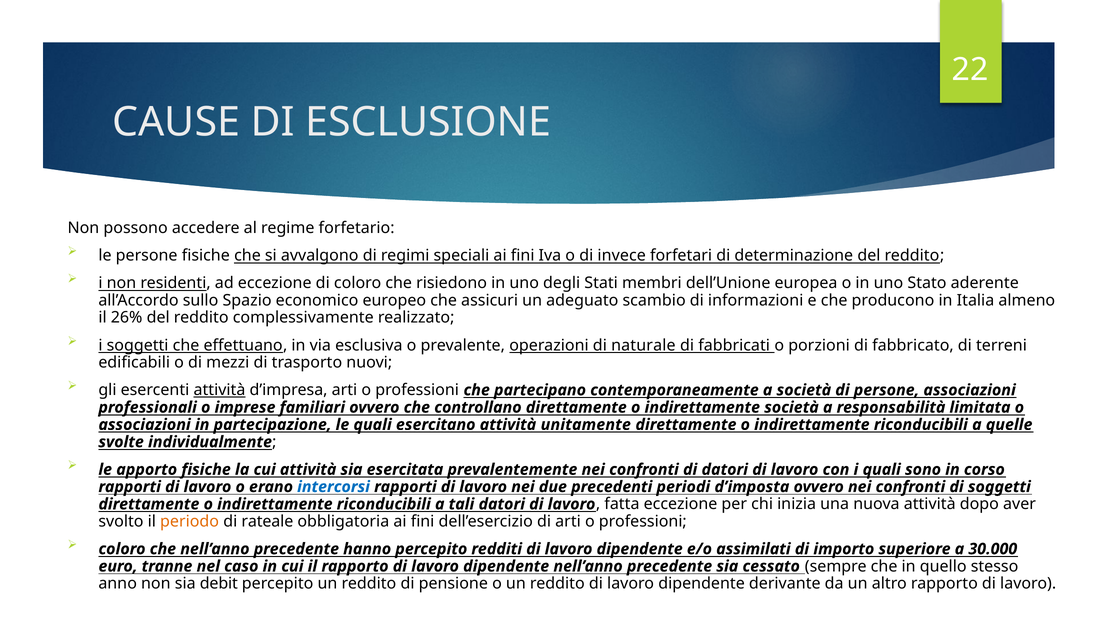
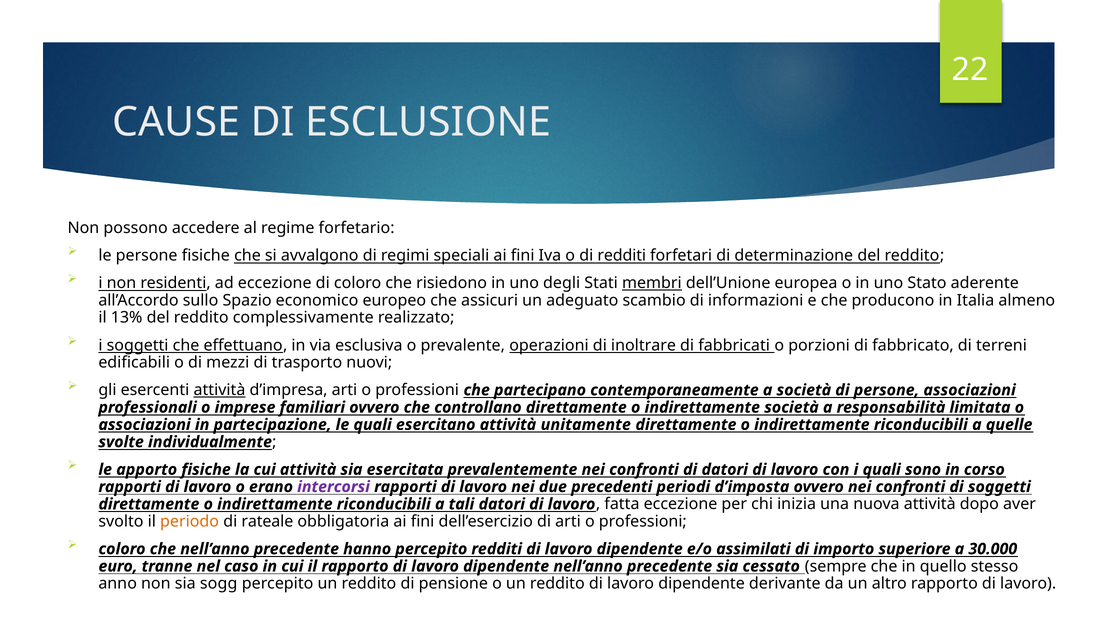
di invece: invece -> redditi (622, 256)
membri underline: none -> present (652, 283)
26%: 26% -> 13% (127, 318)
naturale: naturale -> inoltrare (643, 346)
intercorsi colour: blue -> purple (334, 487)
debit: debit -> sogg (219, 584)
